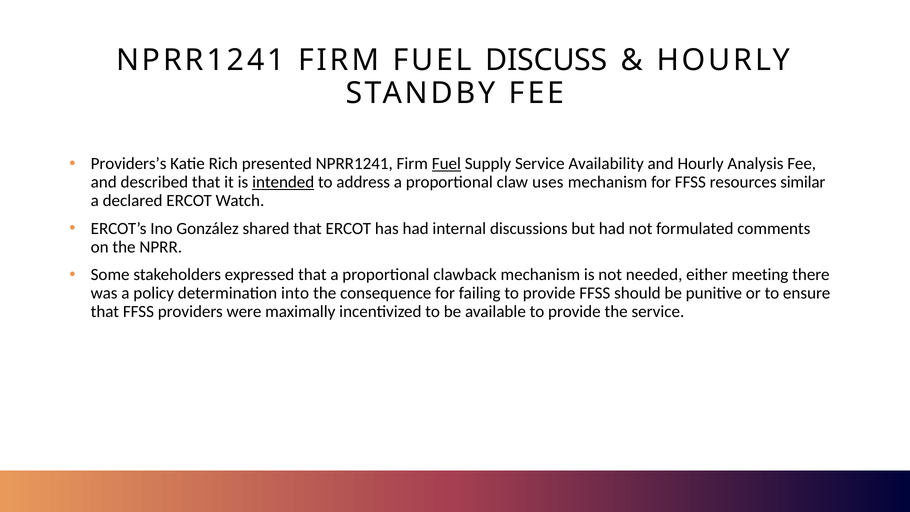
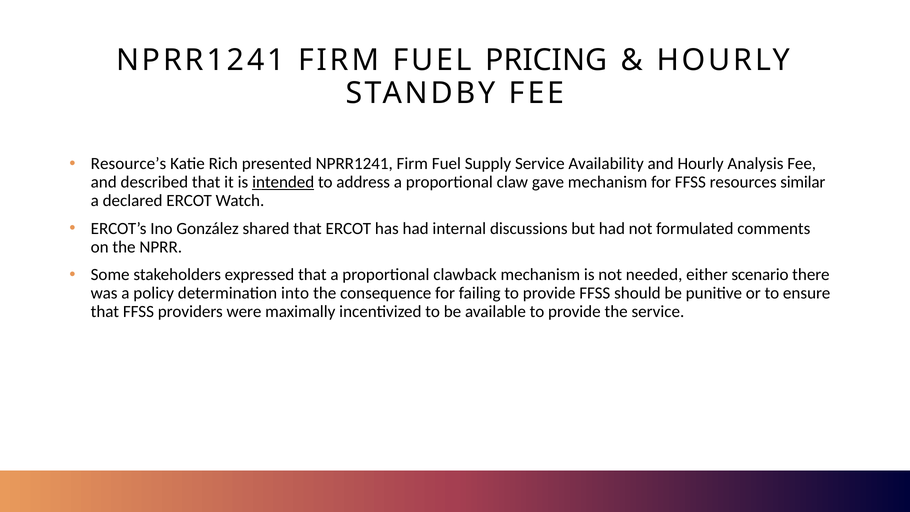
DISCUSS: DISCUSS -> PRICING (546, 60)
Providers’s: Providers’s -> Resource’s (129, 164)
Fuel underline: present -> none (446, 164)
uses: uses -> gave (548, 182)
meeting: meeting -> scenario (760, 275)
